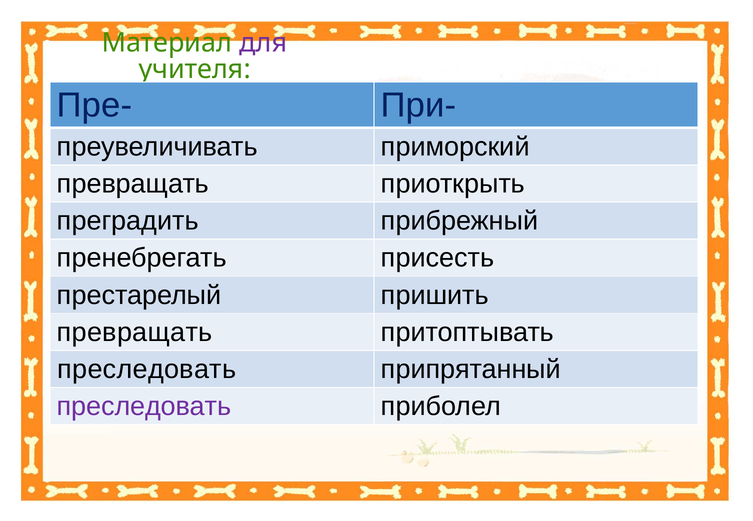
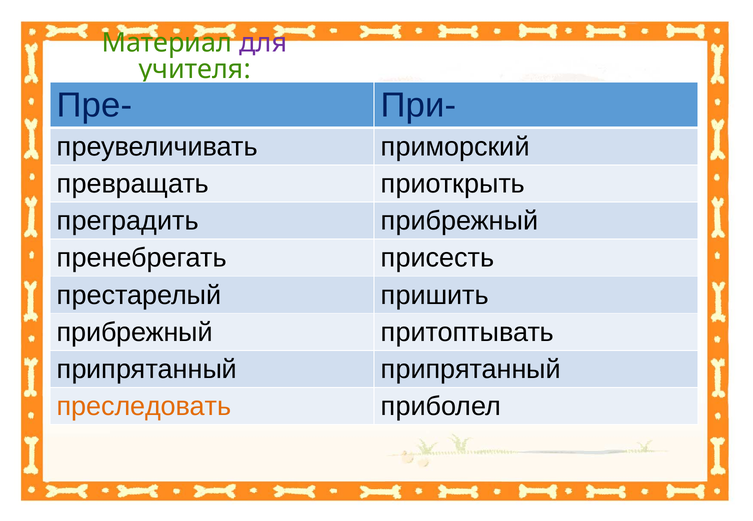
превращать: превращать -> прибрежный (135, 332)
преследовать: преследовать -> припрятанный (147, 370)
преследовать colour: purple -> orange (144, 407)
